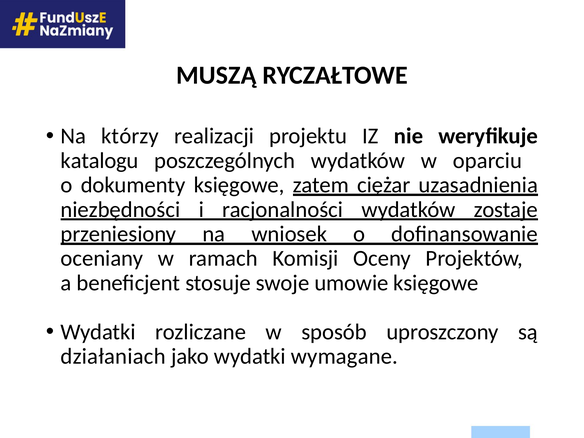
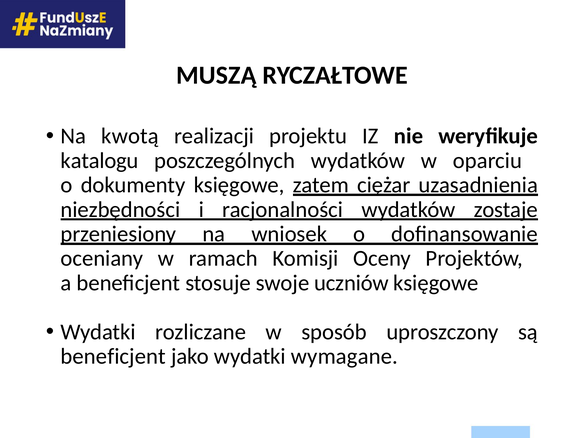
którzy: którzy -> kwotą (130, 136)
umowie: umowie -> uczniów (351, 283)
działaniach: działaniach -> beneficjent (113, 356)
